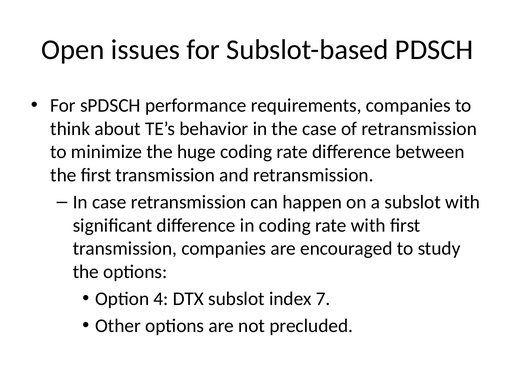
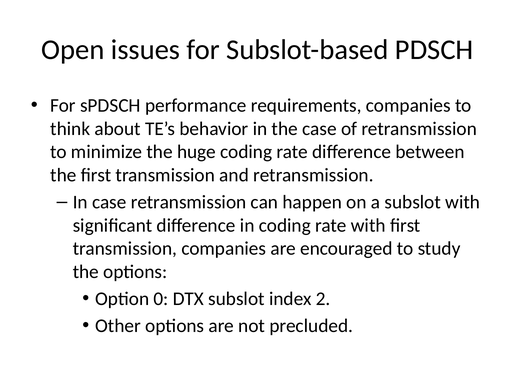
4: 4 -> 0 (161, 299)
7: 7 -> 2 (323, 299)
